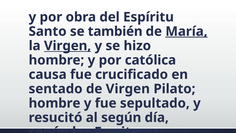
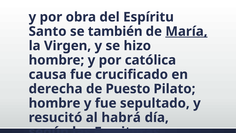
Virgen underline: present -> none (68, 46)
sentado: sentado -> derecha (56, 89)
de Virgen: Virgen -> Puesto (128, 89)
al según: según -> habrá (121, 117)
